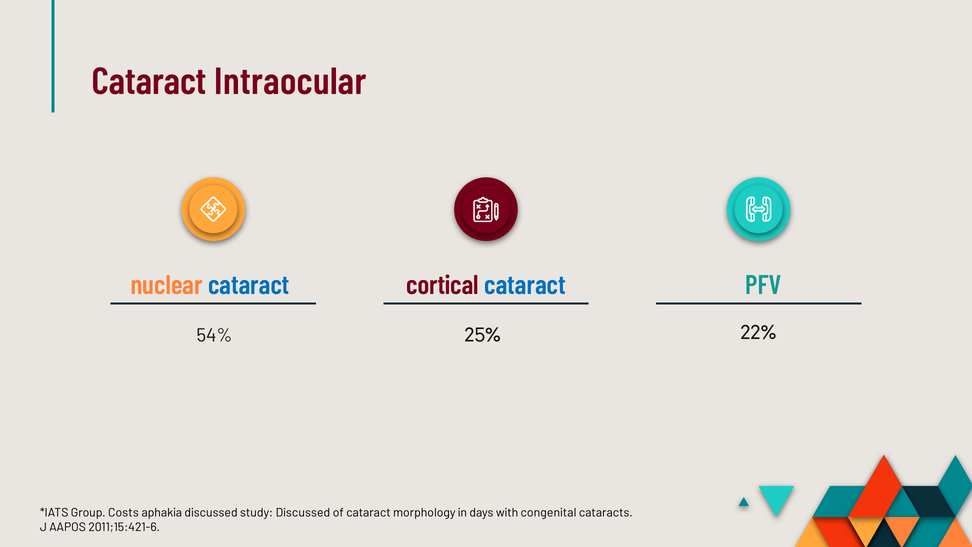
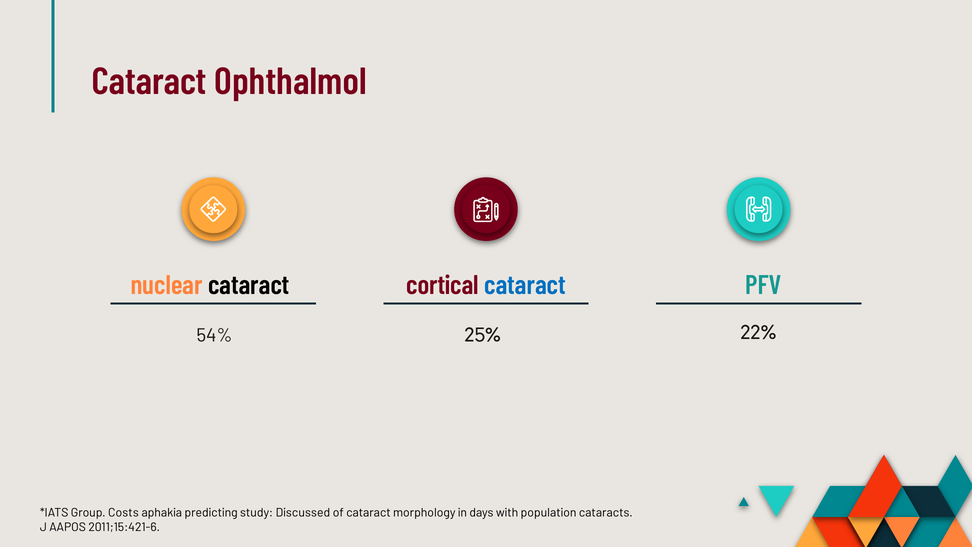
Intraocular: Intraocular -> Ophthalmol (291, 82)
cataract colour: blue -> black (249, 285)
aphakia discussed: discussed -> predicting (211, 512)
congenital: congenital -> population (549, 512)
